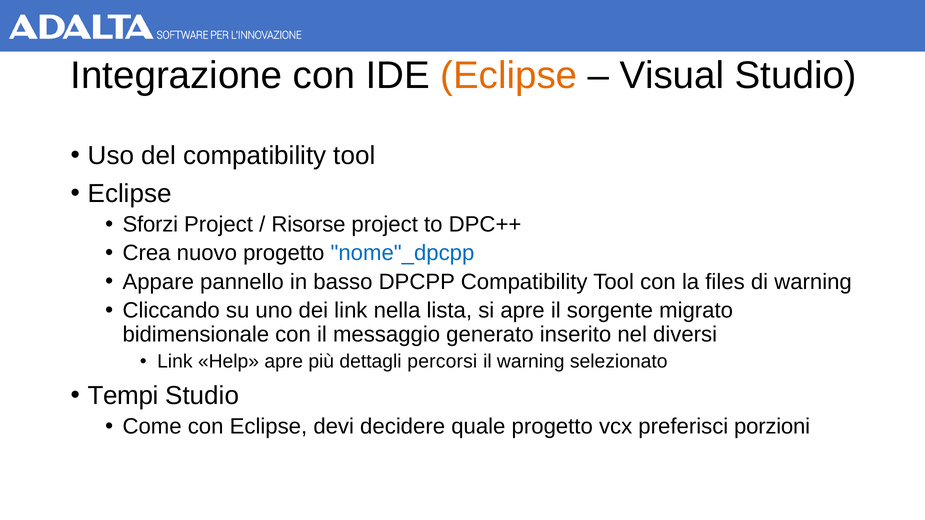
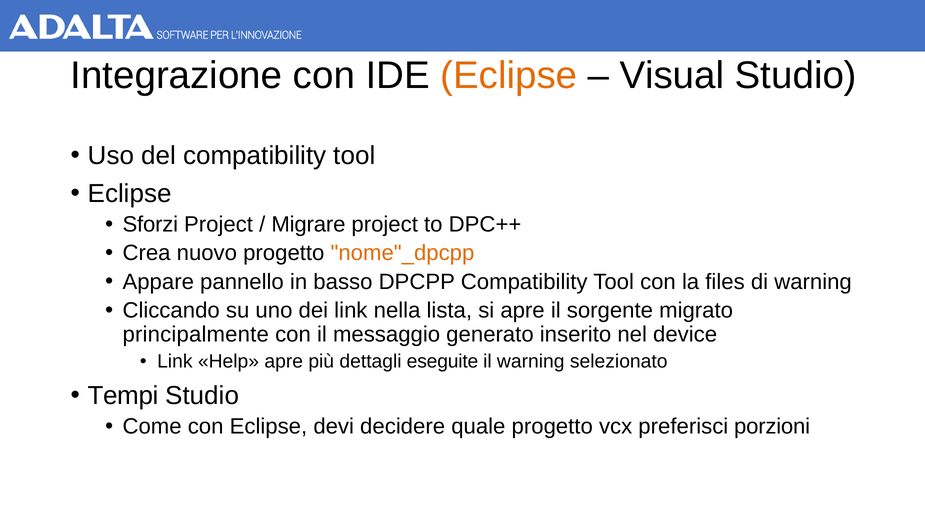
Risorse: Risorse -> Migrare (308, 225)
nome"_dpcpp colour: blue -> orange (402, 253)
bidimensionale: bidimensionale -> principalmente (196, 335)
diversi: diversi -> device (685, 335)
percorsi: percorsi -> eseguite (443, 362)
